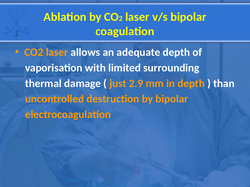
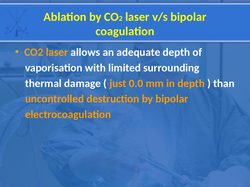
2.9: 2.9 -> 0.0 (136, 84)
